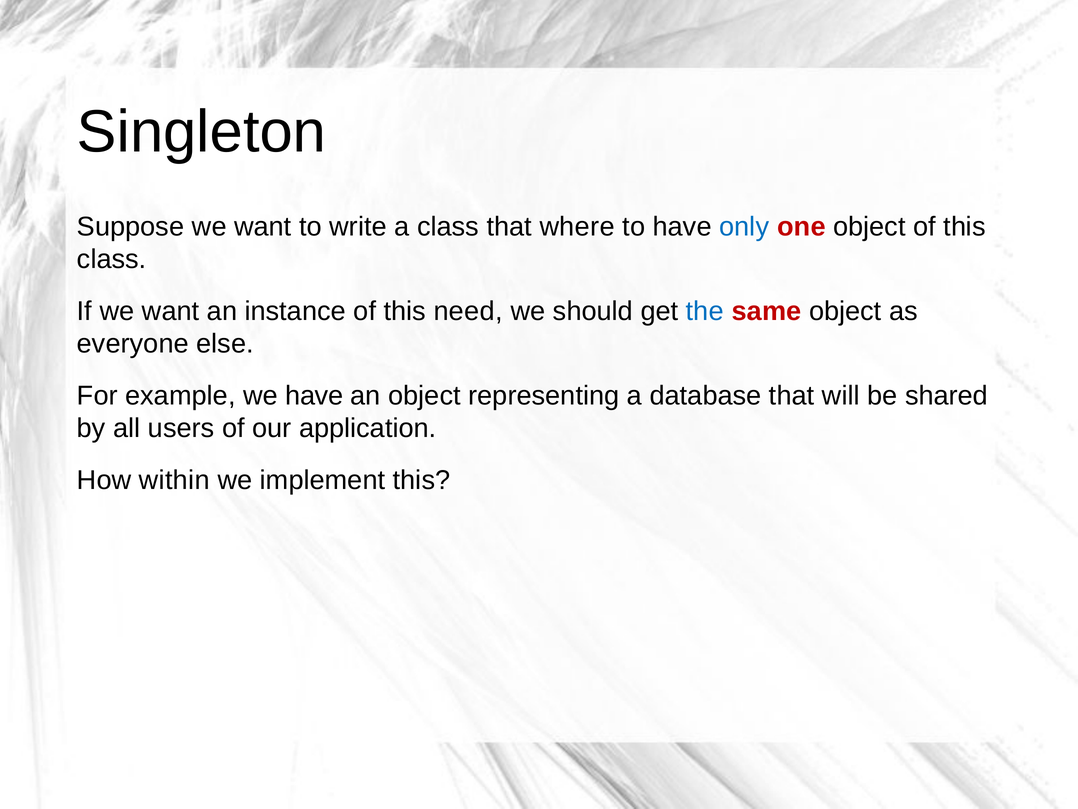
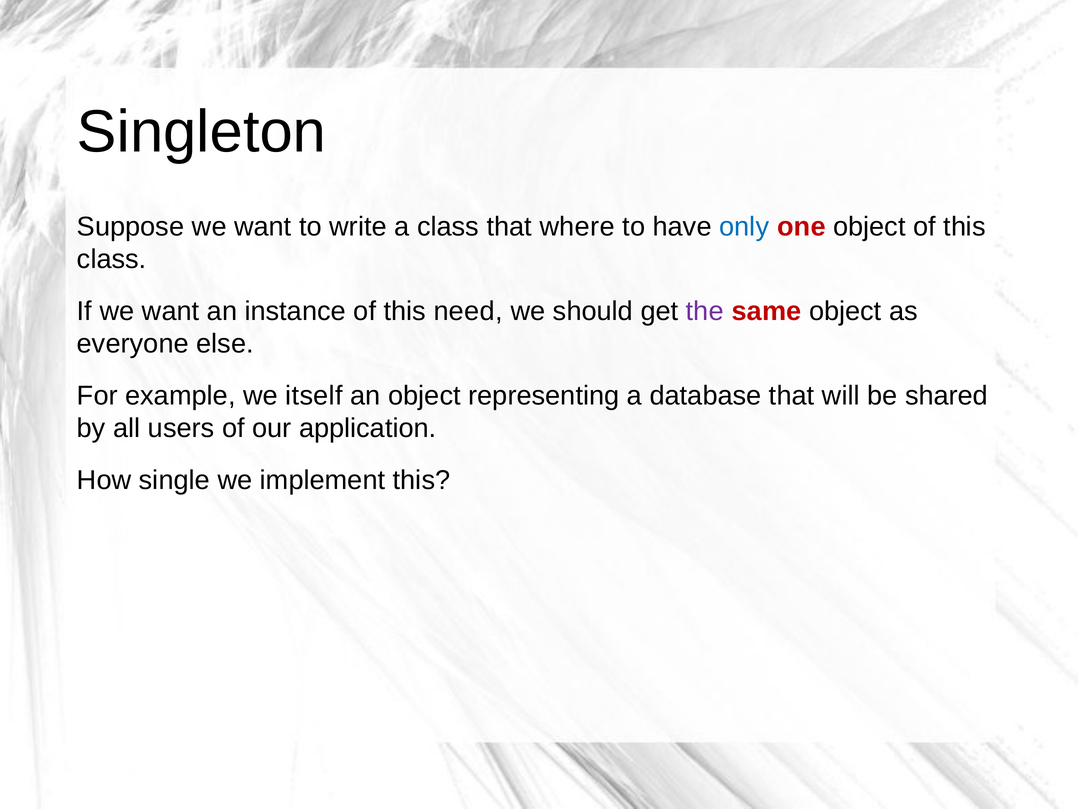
the colour: blue -> purple (705, 311)
we have: have -> itself (314, 395)
within: within -> single (174, 480)
